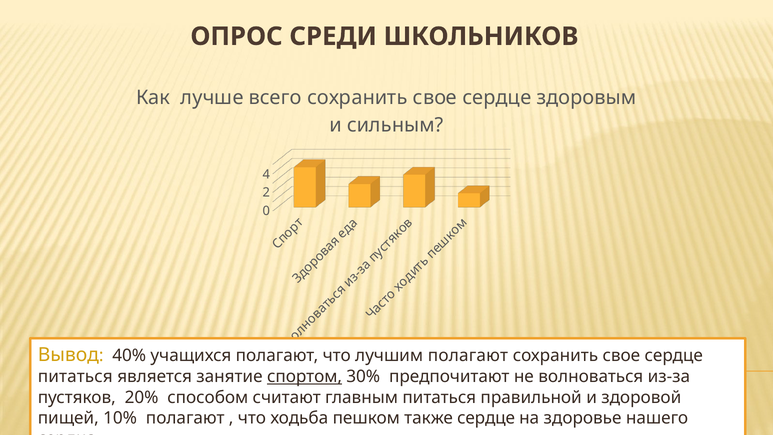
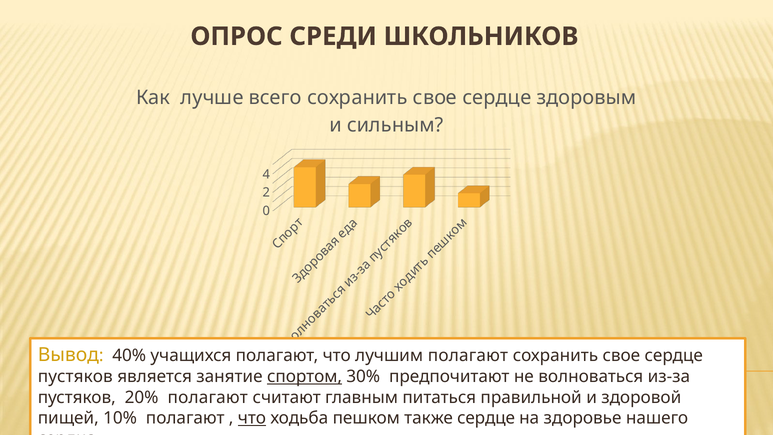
питаться: питаться -> пустяков (75, 377)
20% способом: способом -> полагают (208, 397)
что underline: none -> present (252, 418)
